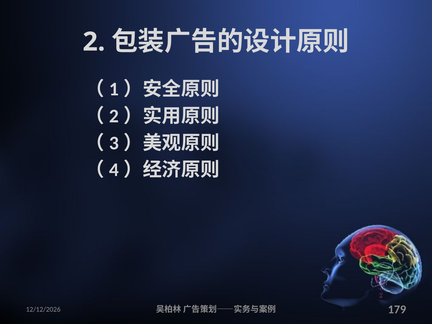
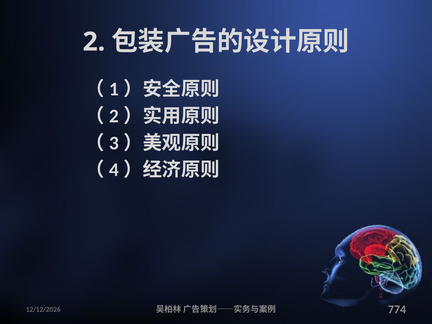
179: 179 -> 774 (397, 310)
